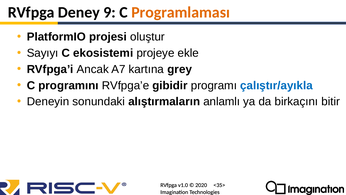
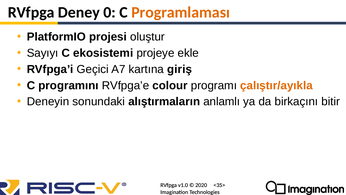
9: 9 -> 0 (110, 12)
Ancak: Ancak -> Geçici (93, 69)
grey: grey -> giriş (180, 69)
gibidir: gibidir -> colour (170, 85)
çalıştır/ayıkla colour: blue -> orange (276, 85)
